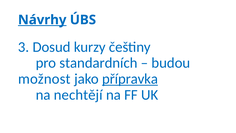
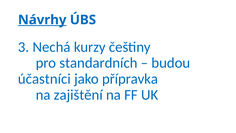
Dosud: Dosud -> Nechá (52, 47)
možnost: možnost -> účastníci (44, 79)
přípravka underline: present -> none (130, 79)
nechtějí: nechtějí -> zajištění (78, 95)
